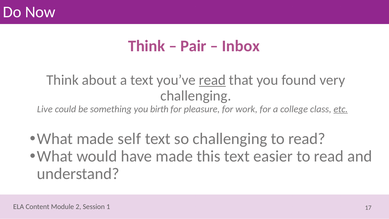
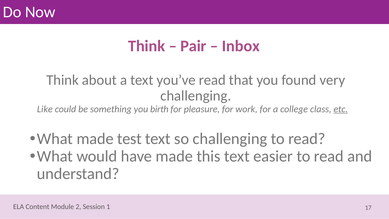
read underline: present -> none (212, 80)
Live: Live -> Like (45, 109)
self: self -> test (129, 139)
